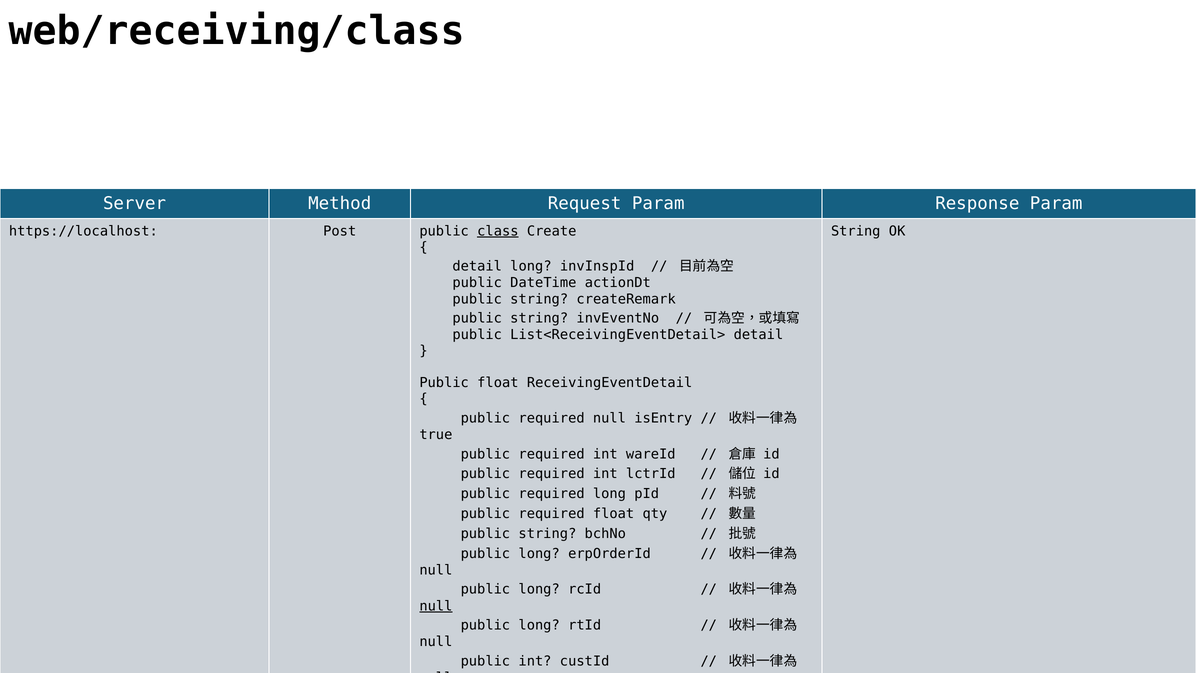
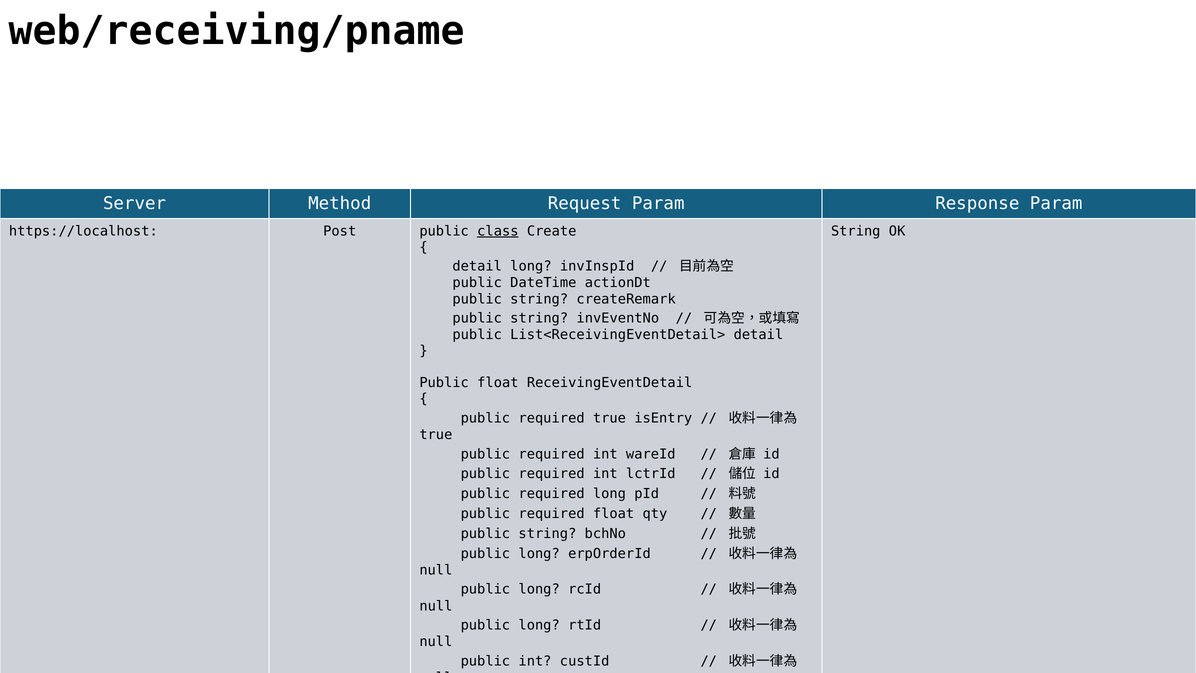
web/receiving/class: web/receiving/class -> web/receiving/pname (237, 31)
required null: null -> true (609, 418)
null underline: present -> none (436, 606)
